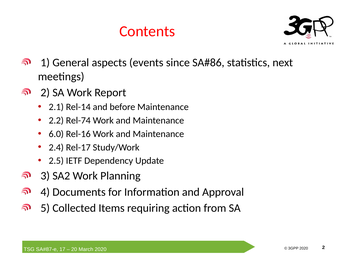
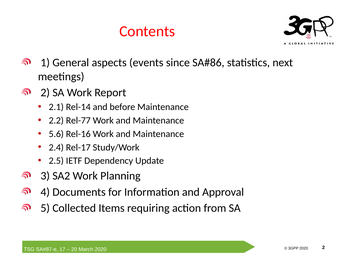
Rel-74: Rel-74 -> Rel-77 (78, 120)
6.0: 6.0 -> 5.6 (56, 134)
